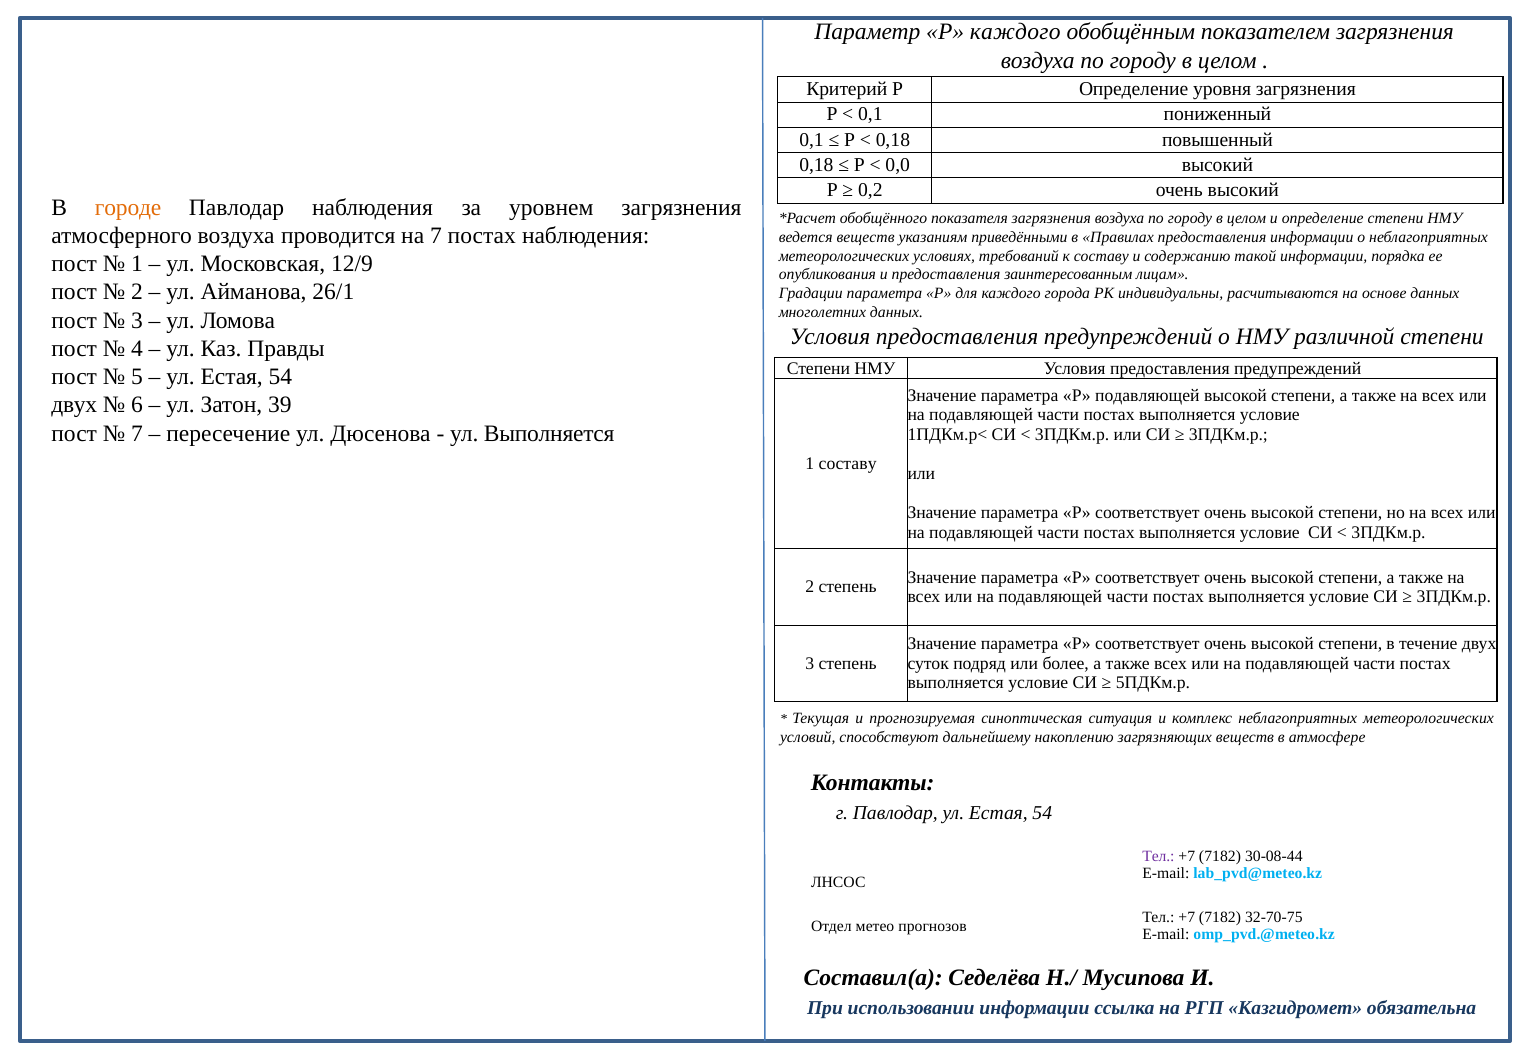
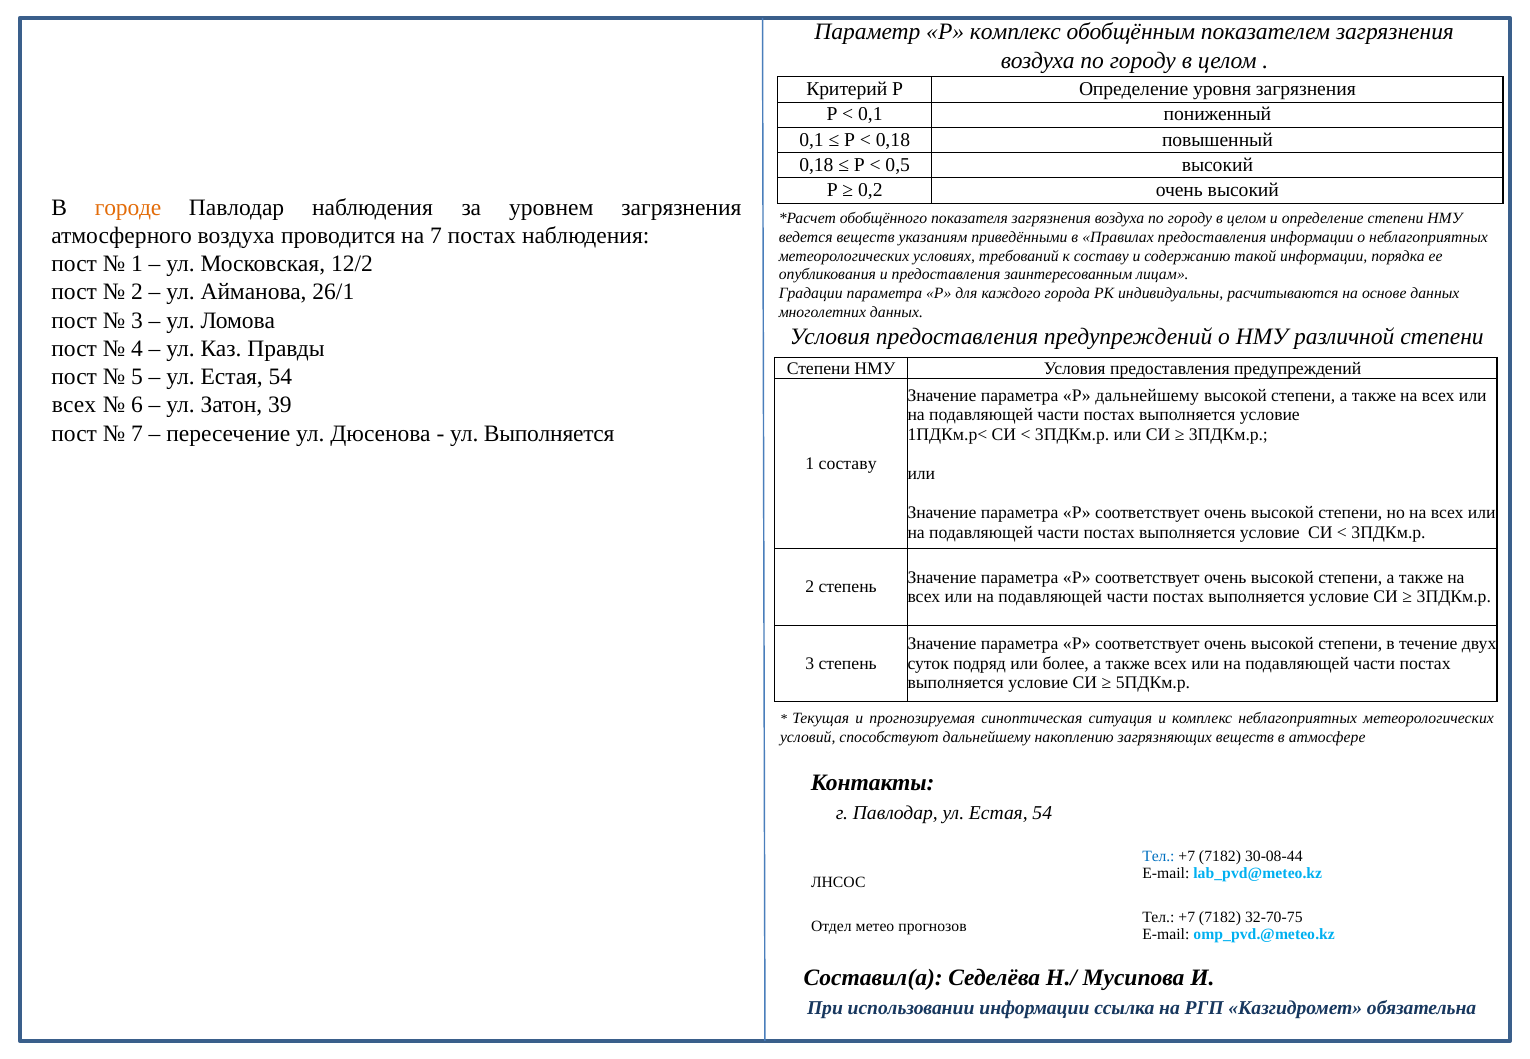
Р каждого: каждого -> комплекс (1015, 32)
0,0: 0,0 -> 0,5 (898, 165)
12/9: 12/9 -> 12/2 (352, 264)
Р подавляющей: подавляющей -> дальнейшему (1147, 395)
двух: двух -> всех (74, 405)
Тел colour: purple -> blue (1158, 856)
